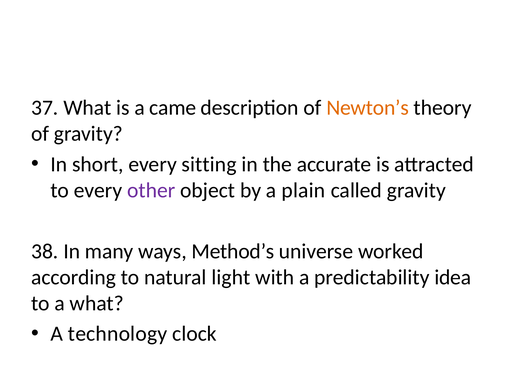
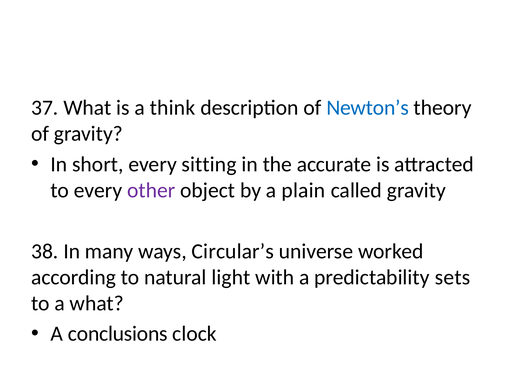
came: came -> think (173, 108)
Newton’s colour: orange -> blue (368, 108)
Method’s: Method’s -> Circular’s (233, 252)
idea: idea -> sets (453, 277)
technology: technology -> conclusions (118, 334)
